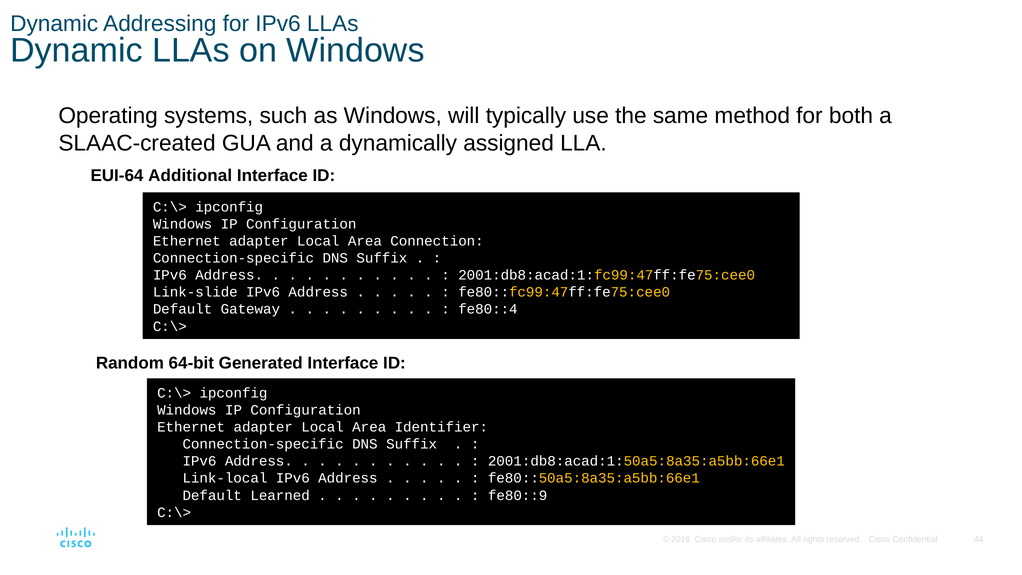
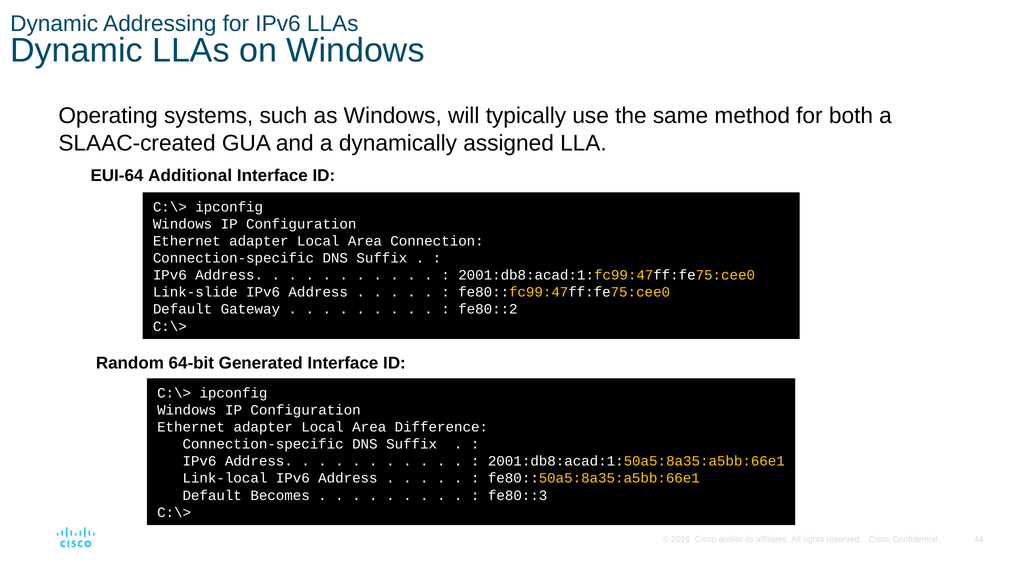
fe80::4: fe80::4 -> fe80::2 (488, 309)
Identifier: Identifier -> Difference (441, 427)
Learned: Learned -> Becomes (280, 495)
fe80::9: fe80::9 -> fe80::3 (518, 495)
